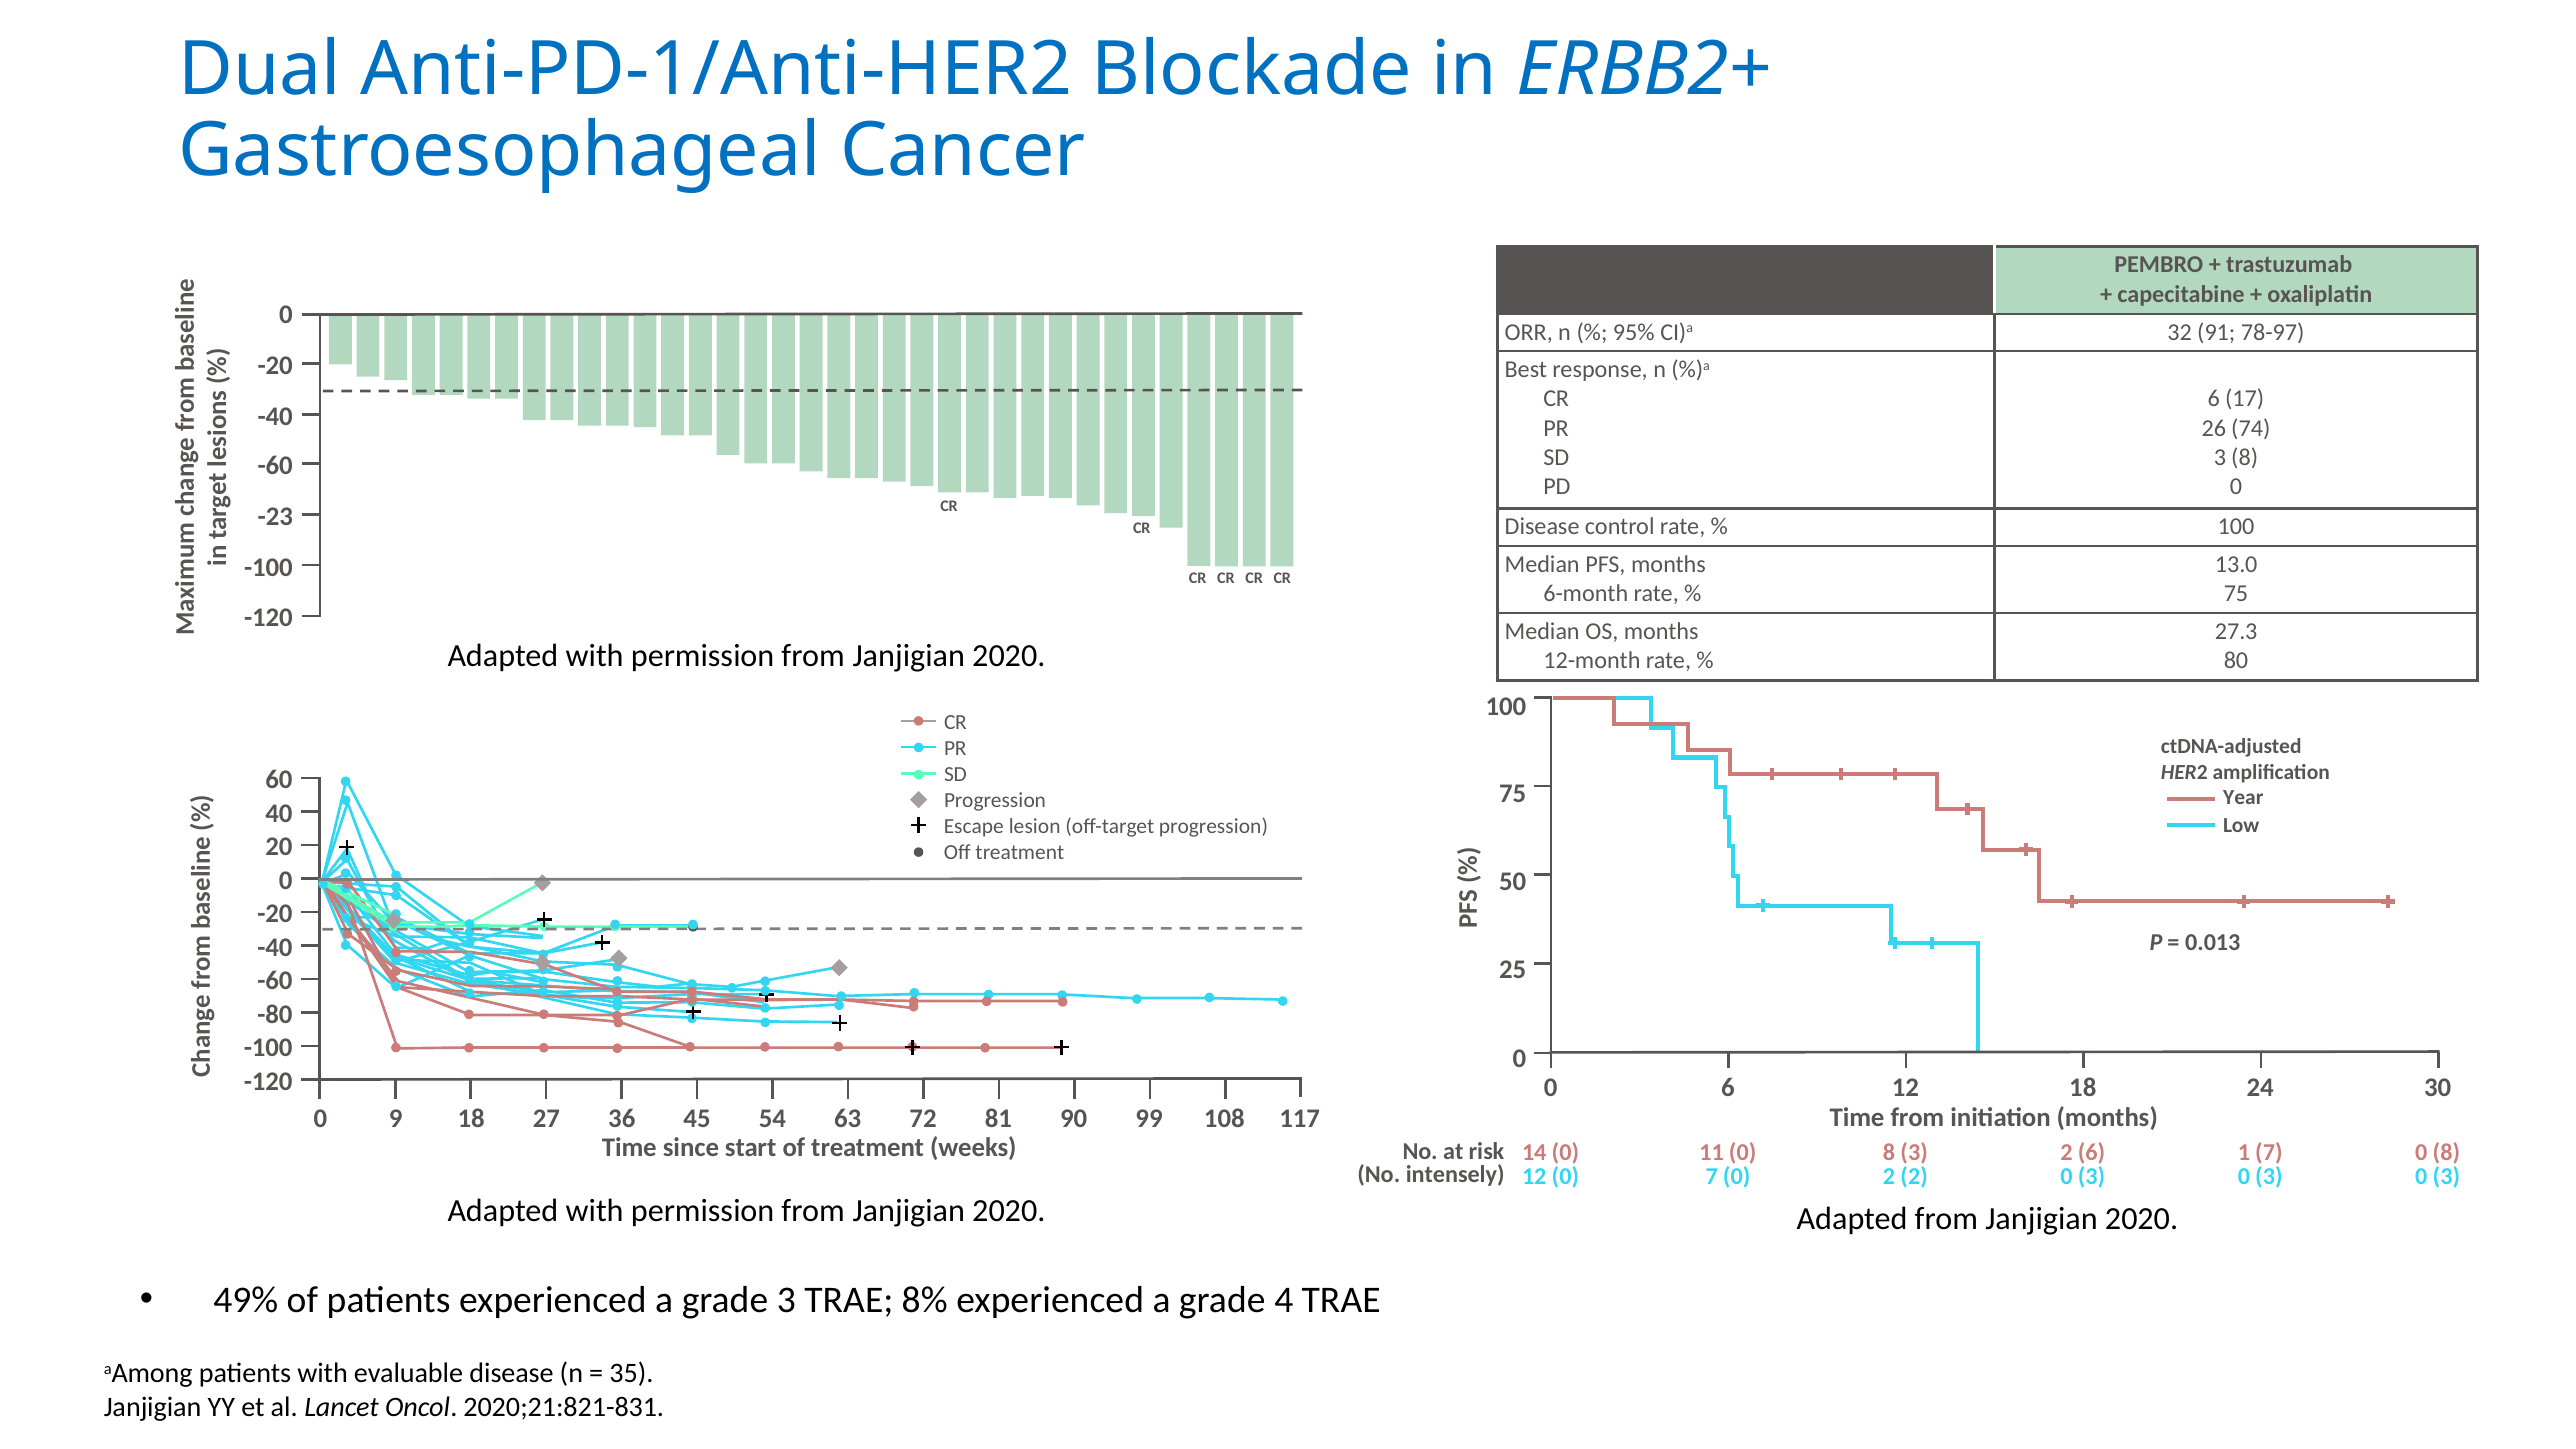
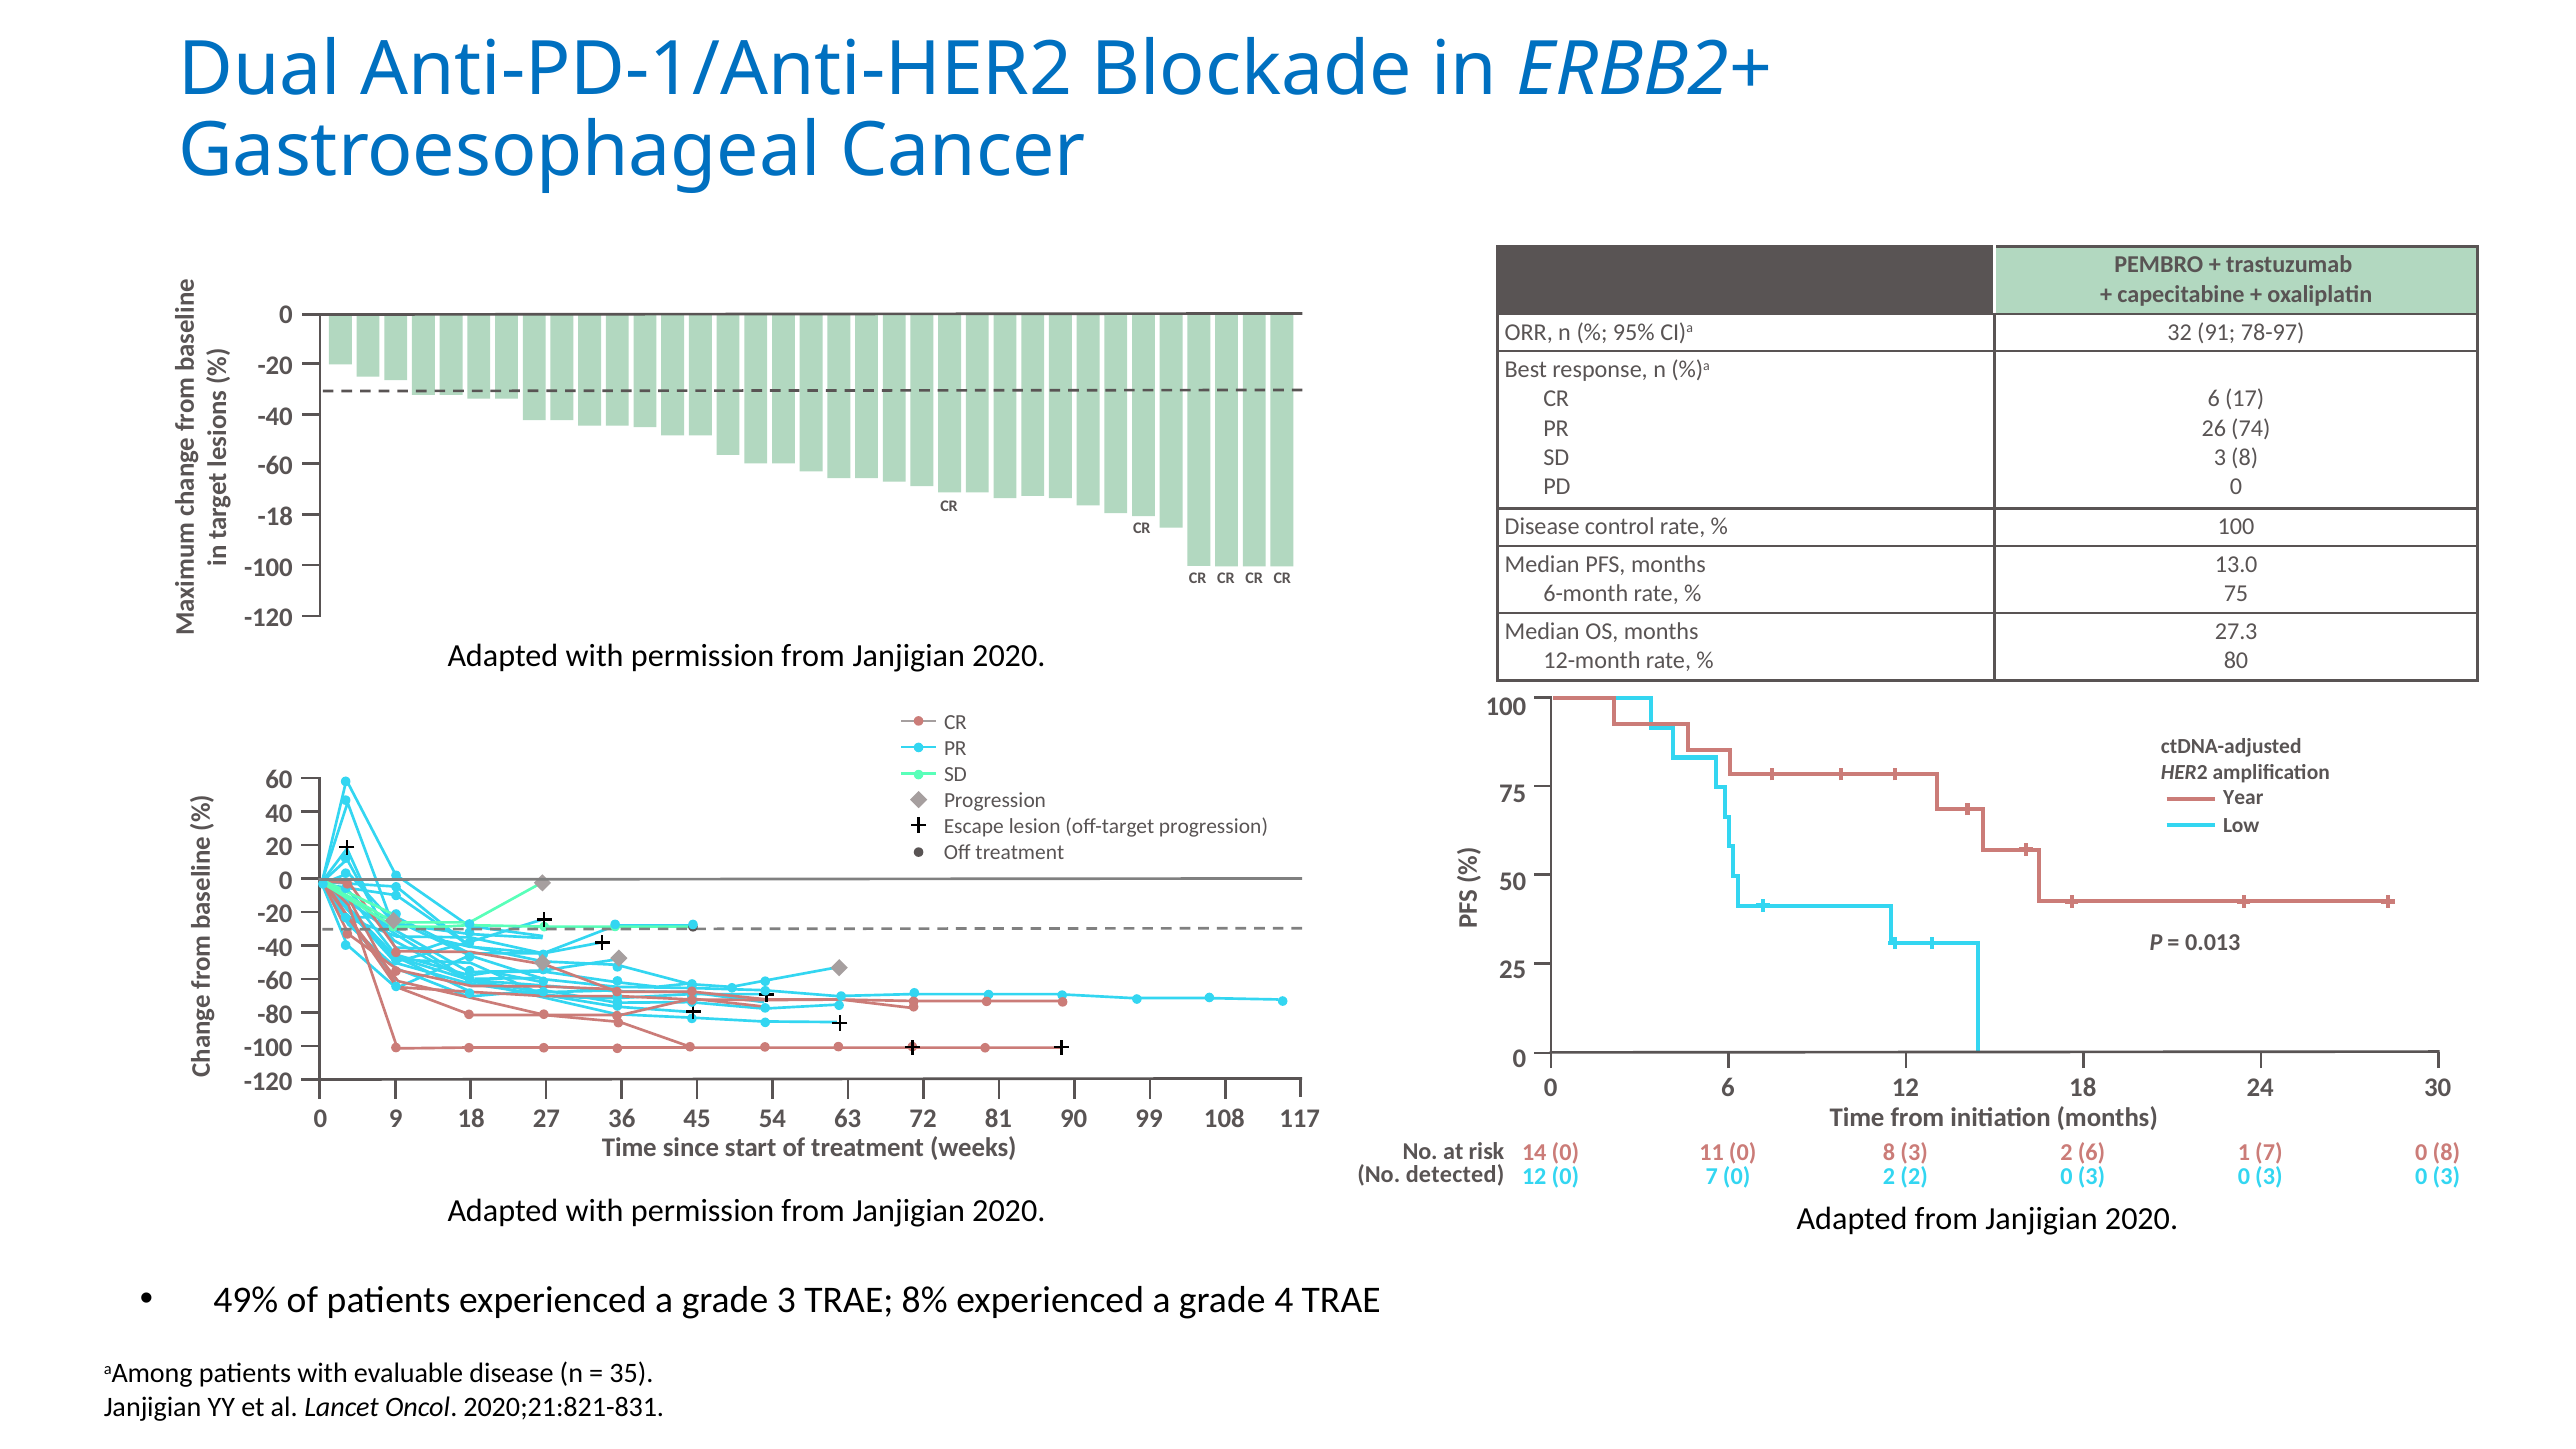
-23: -23 -> -18 (275, 517)
intensely: intensely -> detected (1455, 1174)
